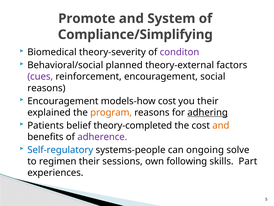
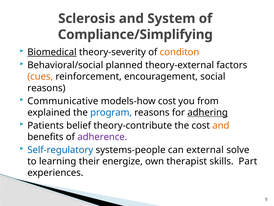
Promote: Promote -> Sclerosis (87, 18)
Biomedical underline: none -> present (52, 52)
conditon colour: purple -> orange (180, 52)
cues colour: purple -> orange (40, 76)
Encouragement: Encouragement -> Communicative (63, 101)
you their: their -> from (208, 101)
program colour: orange -> blue (111, 112)
theory-completed: theory-completed -> theory-contribute (133, 125)
ongoing: ongoing -> external (205, 150)
regimen: regimen -> learning (58, 161)
sessions: sessions -> energize (123, 161)
following: following -> therapist (187, 161)
